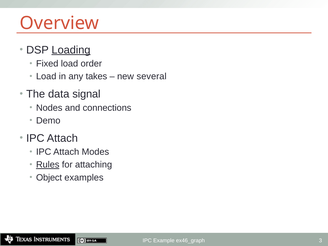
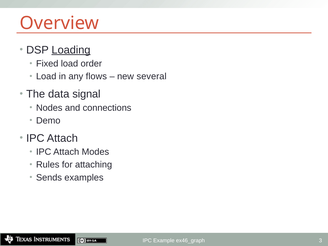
takes: takes -> flows (96, 76)
Rules underline: present -> none (48, 165)
Object: Object -> Sends (49, 177)
